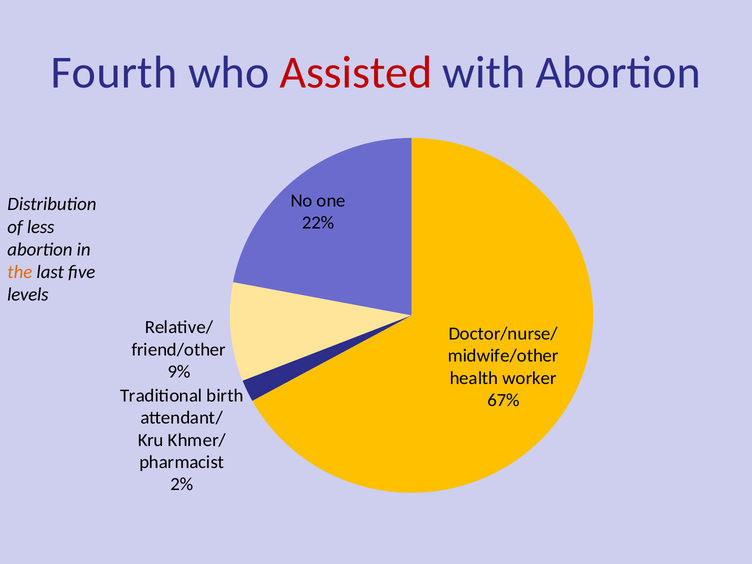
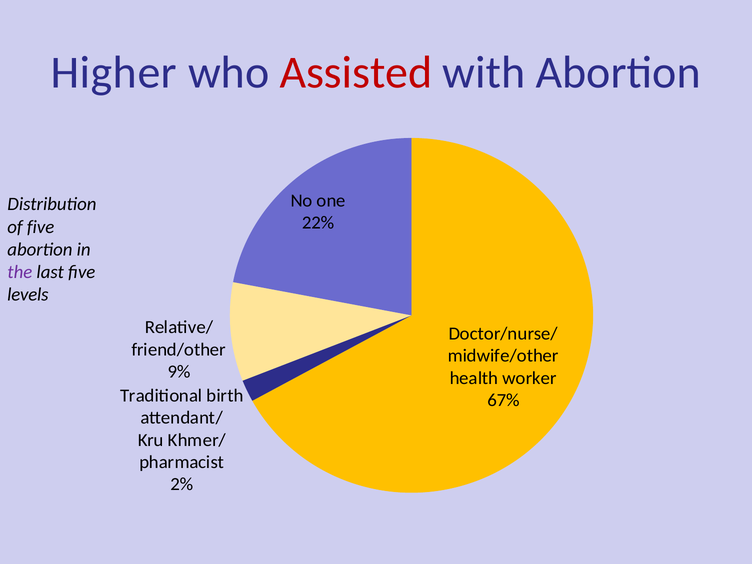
Fourth: Fourth -> Higher (114, 73)
of less: less -> five (41, 227)
the colour: orange -> purple (20, 272)
